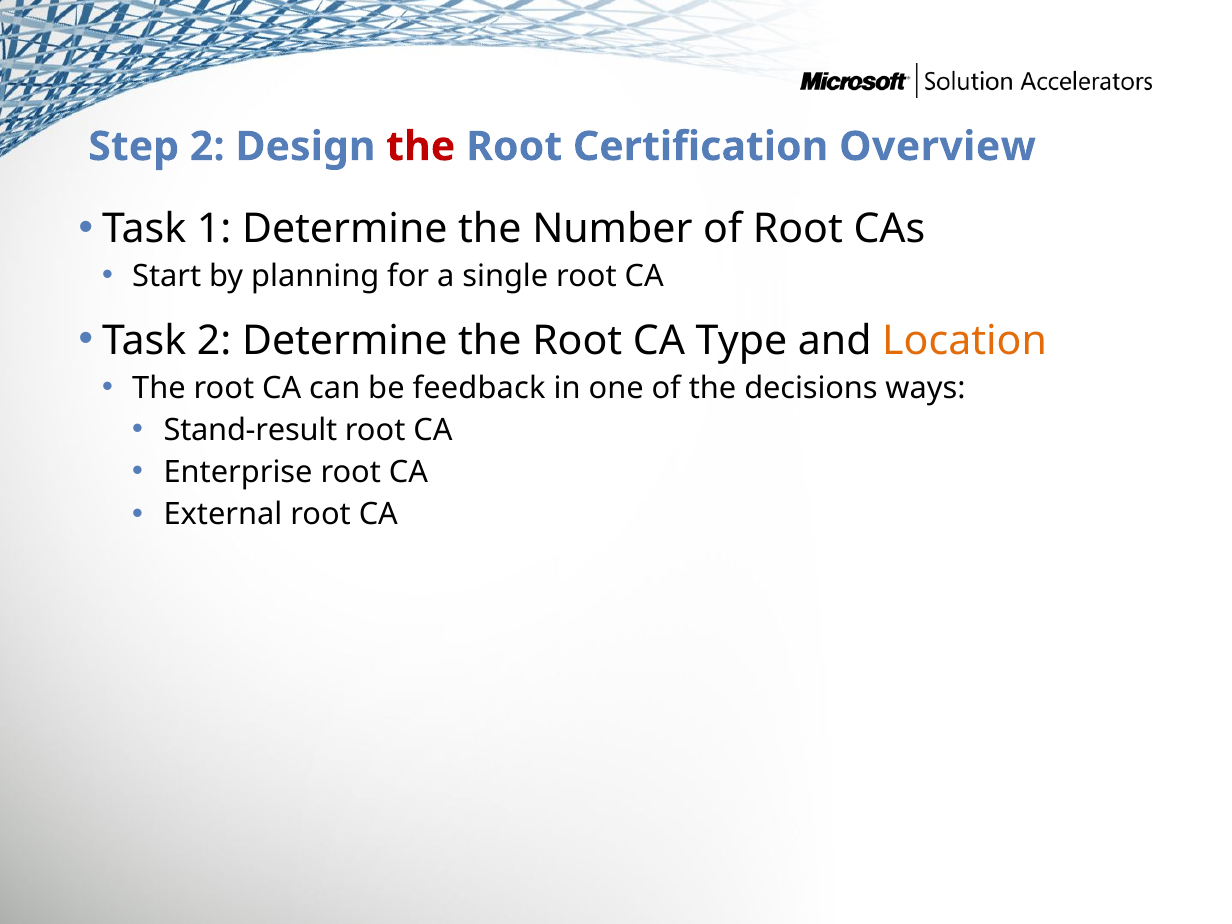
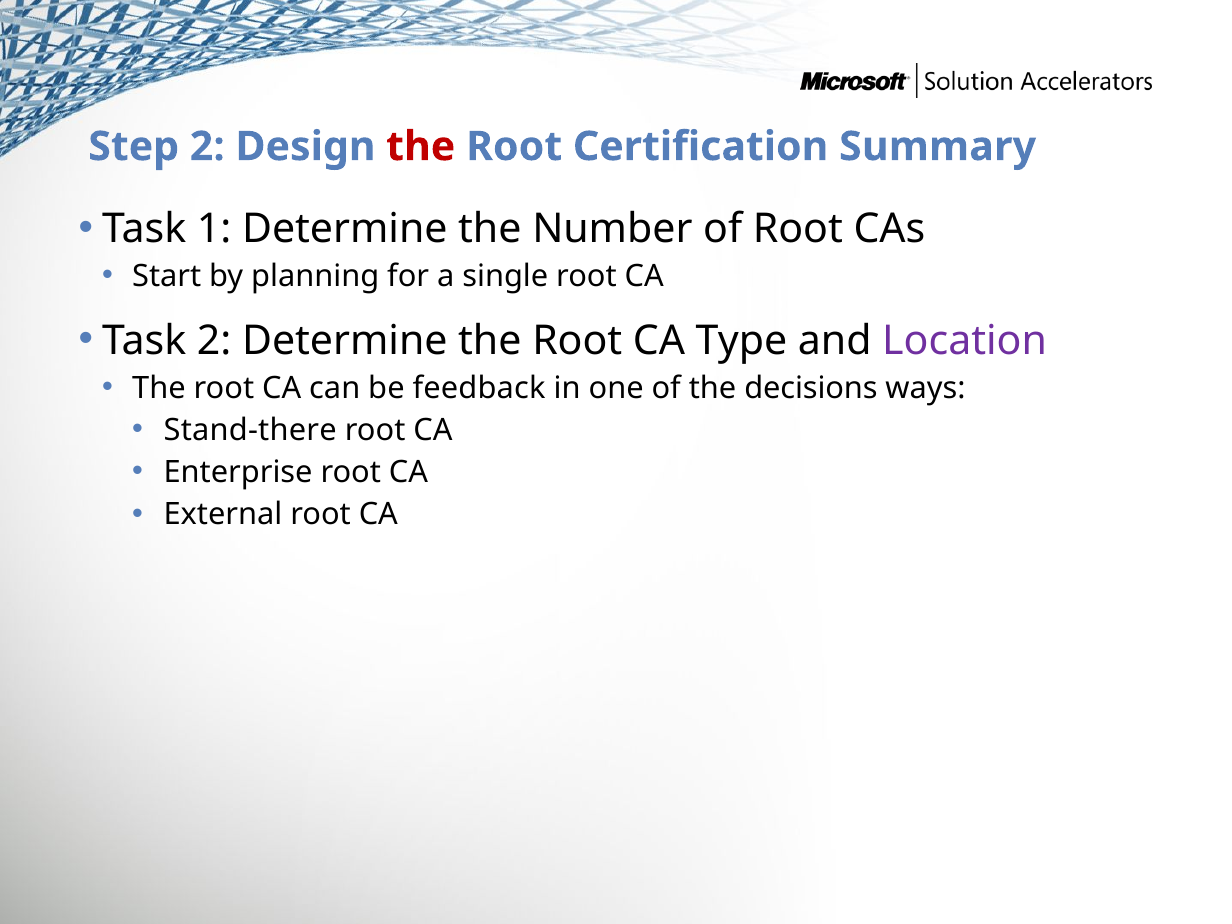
Overview: Overview -> Summary (938, 147)
Location colour: orange -> purple (965, 341)
Stand-result: Stand-result -> Stand-there (250, 430)
